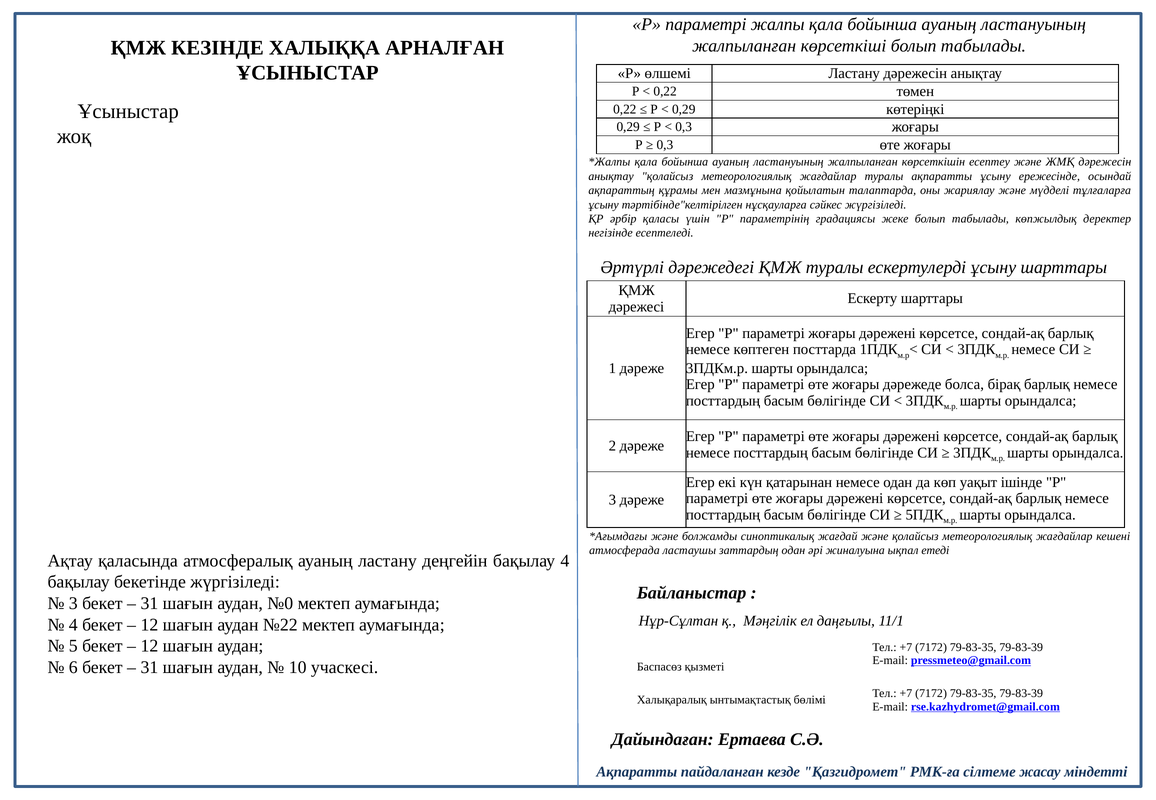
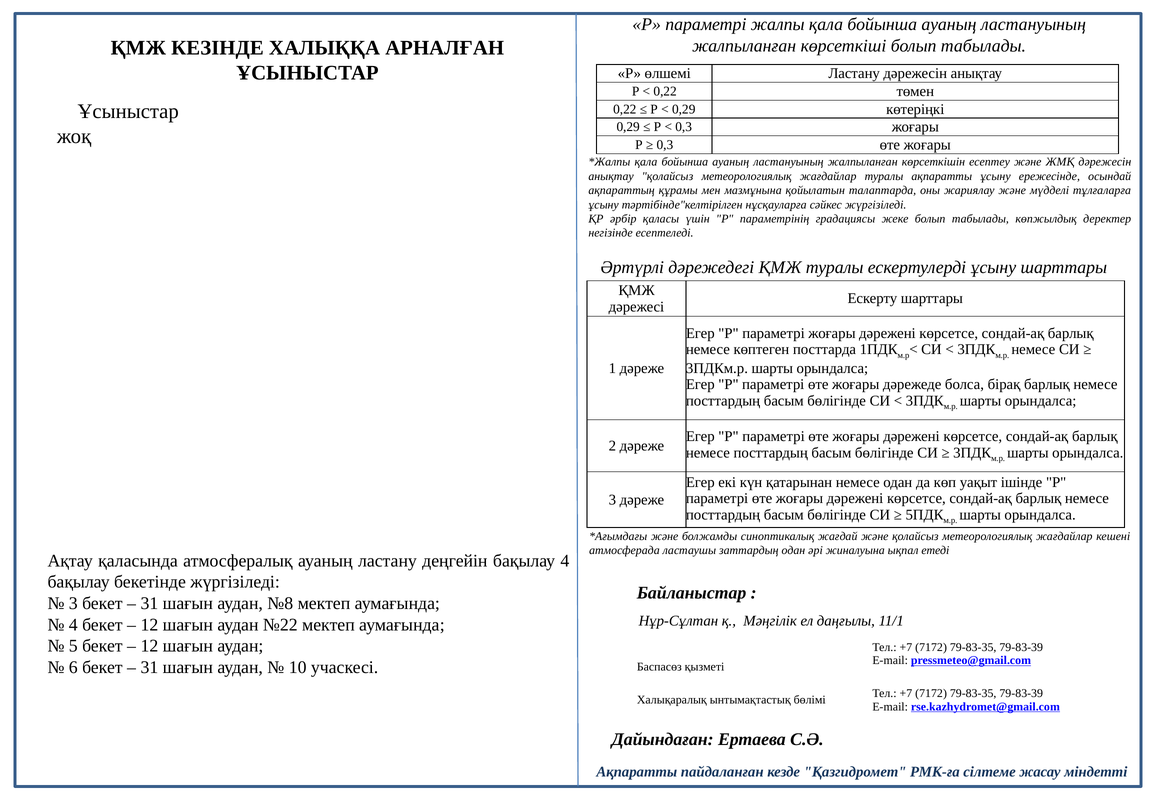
№0: №0 -> №8 (280, 604)
